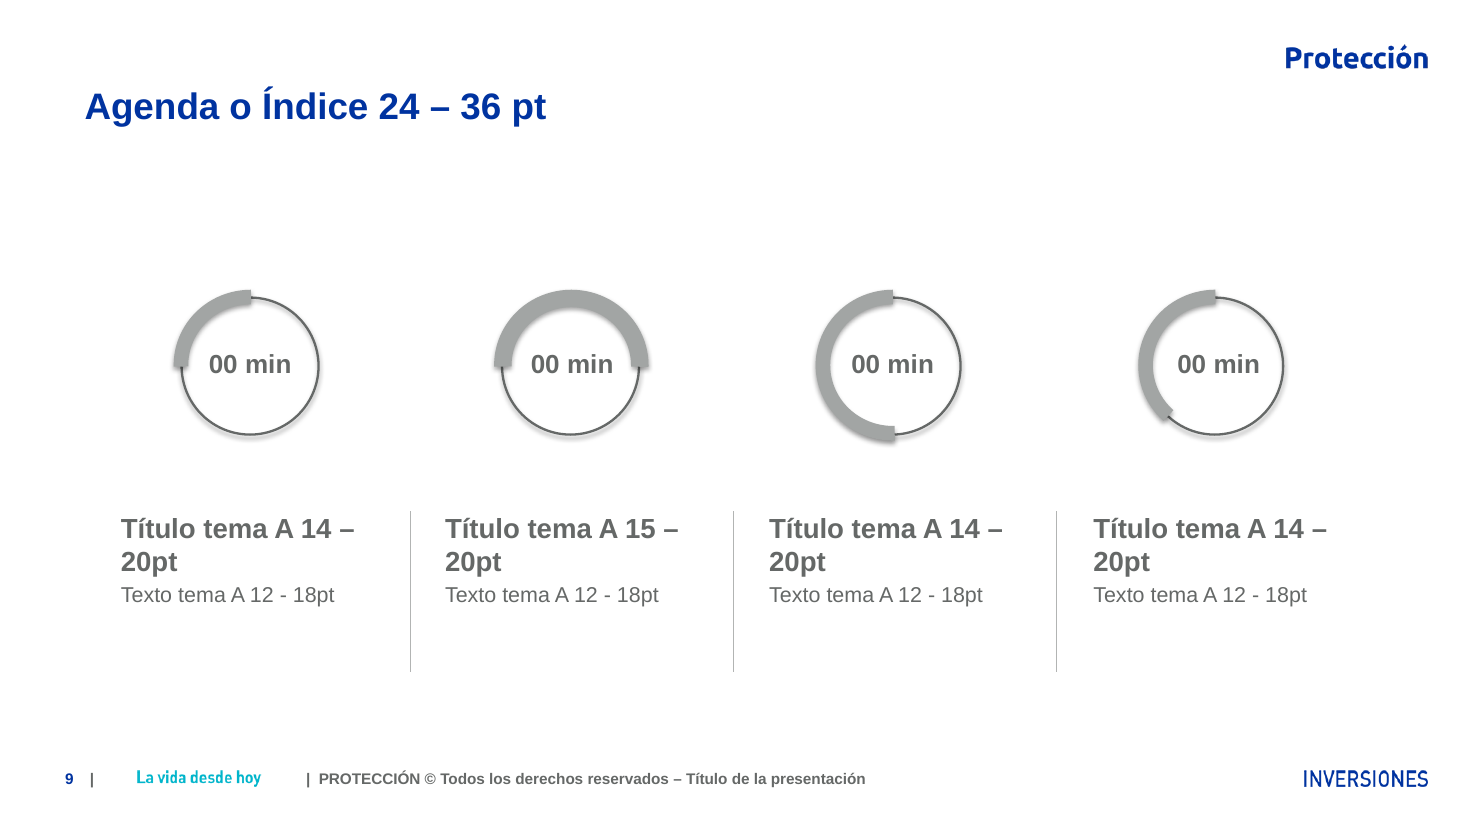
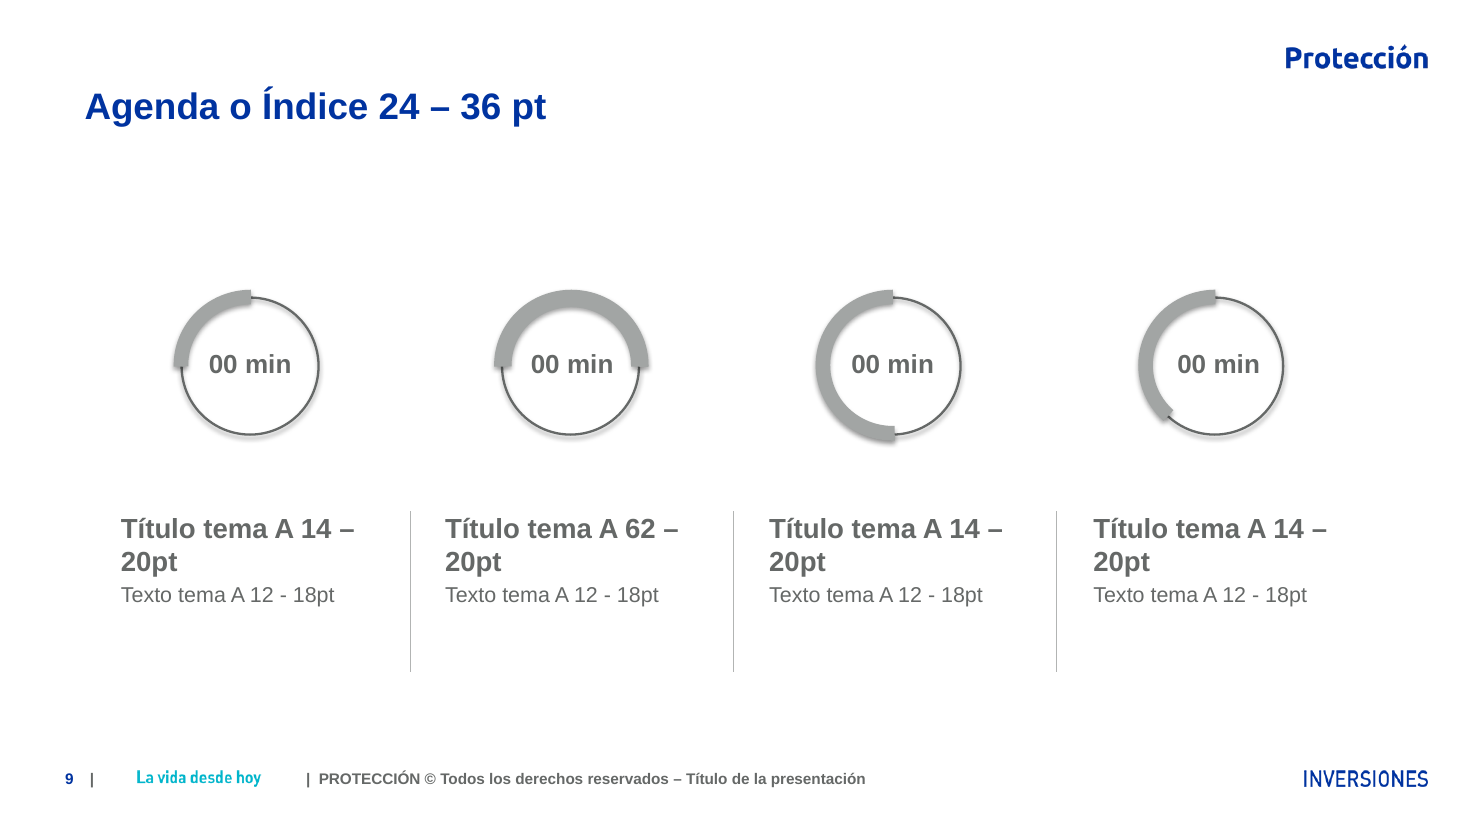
15: 15 -> 62 (640, 529)
